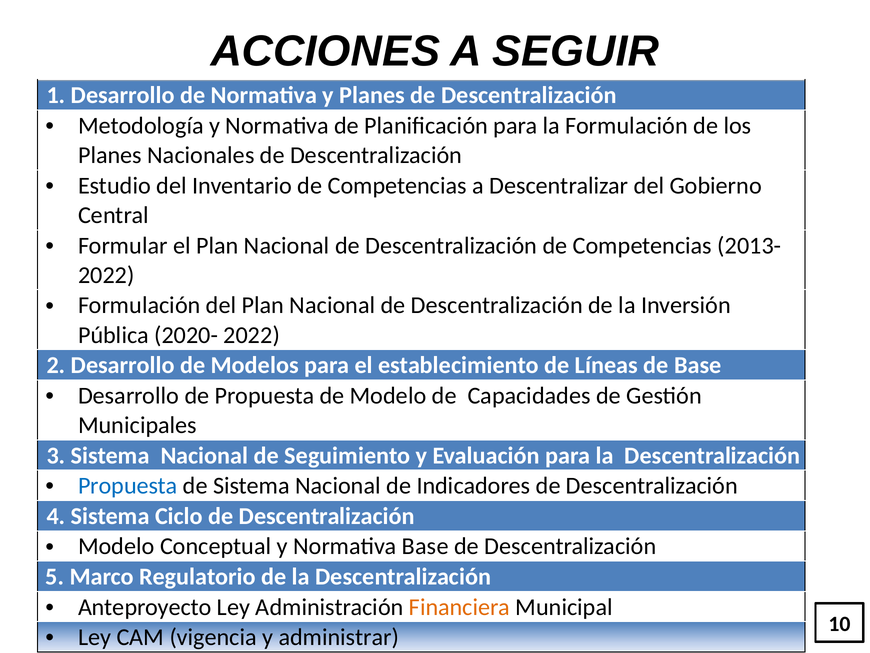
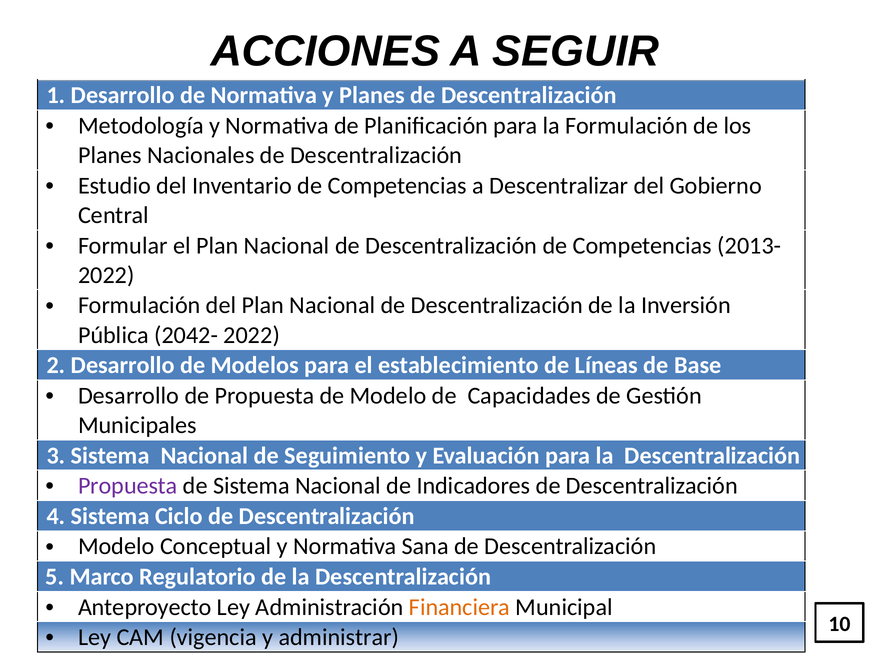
2020-: 2020- -> 2042- (186, 335)
Propuesta colour: blue -> purple (128, 486)
Normativa Base: Base -> Sana (425, 546)
